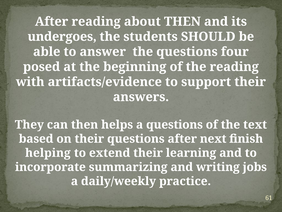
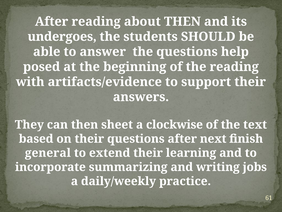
four: four -> help (235, 52)
helps: helps -> sheet (117, 124)
a questions: questions -> clockwise (174, 124)
helping: helping -> general (48, 153)
